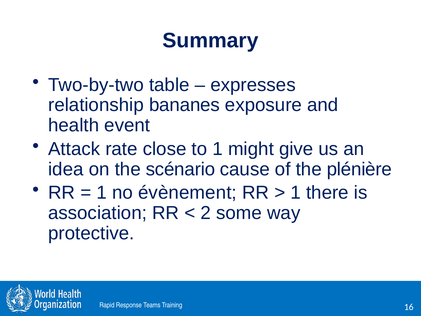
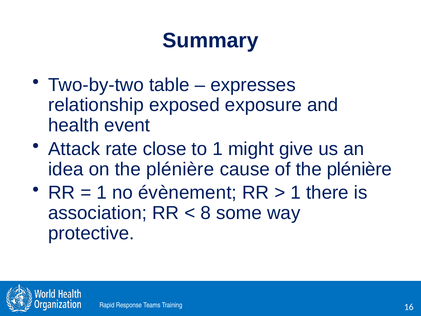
bananes: bananes -> exposed (184, 105)
on the scénario: scénario -> plénière (180, 169)
2: 2 -> 8 (206, 213)
